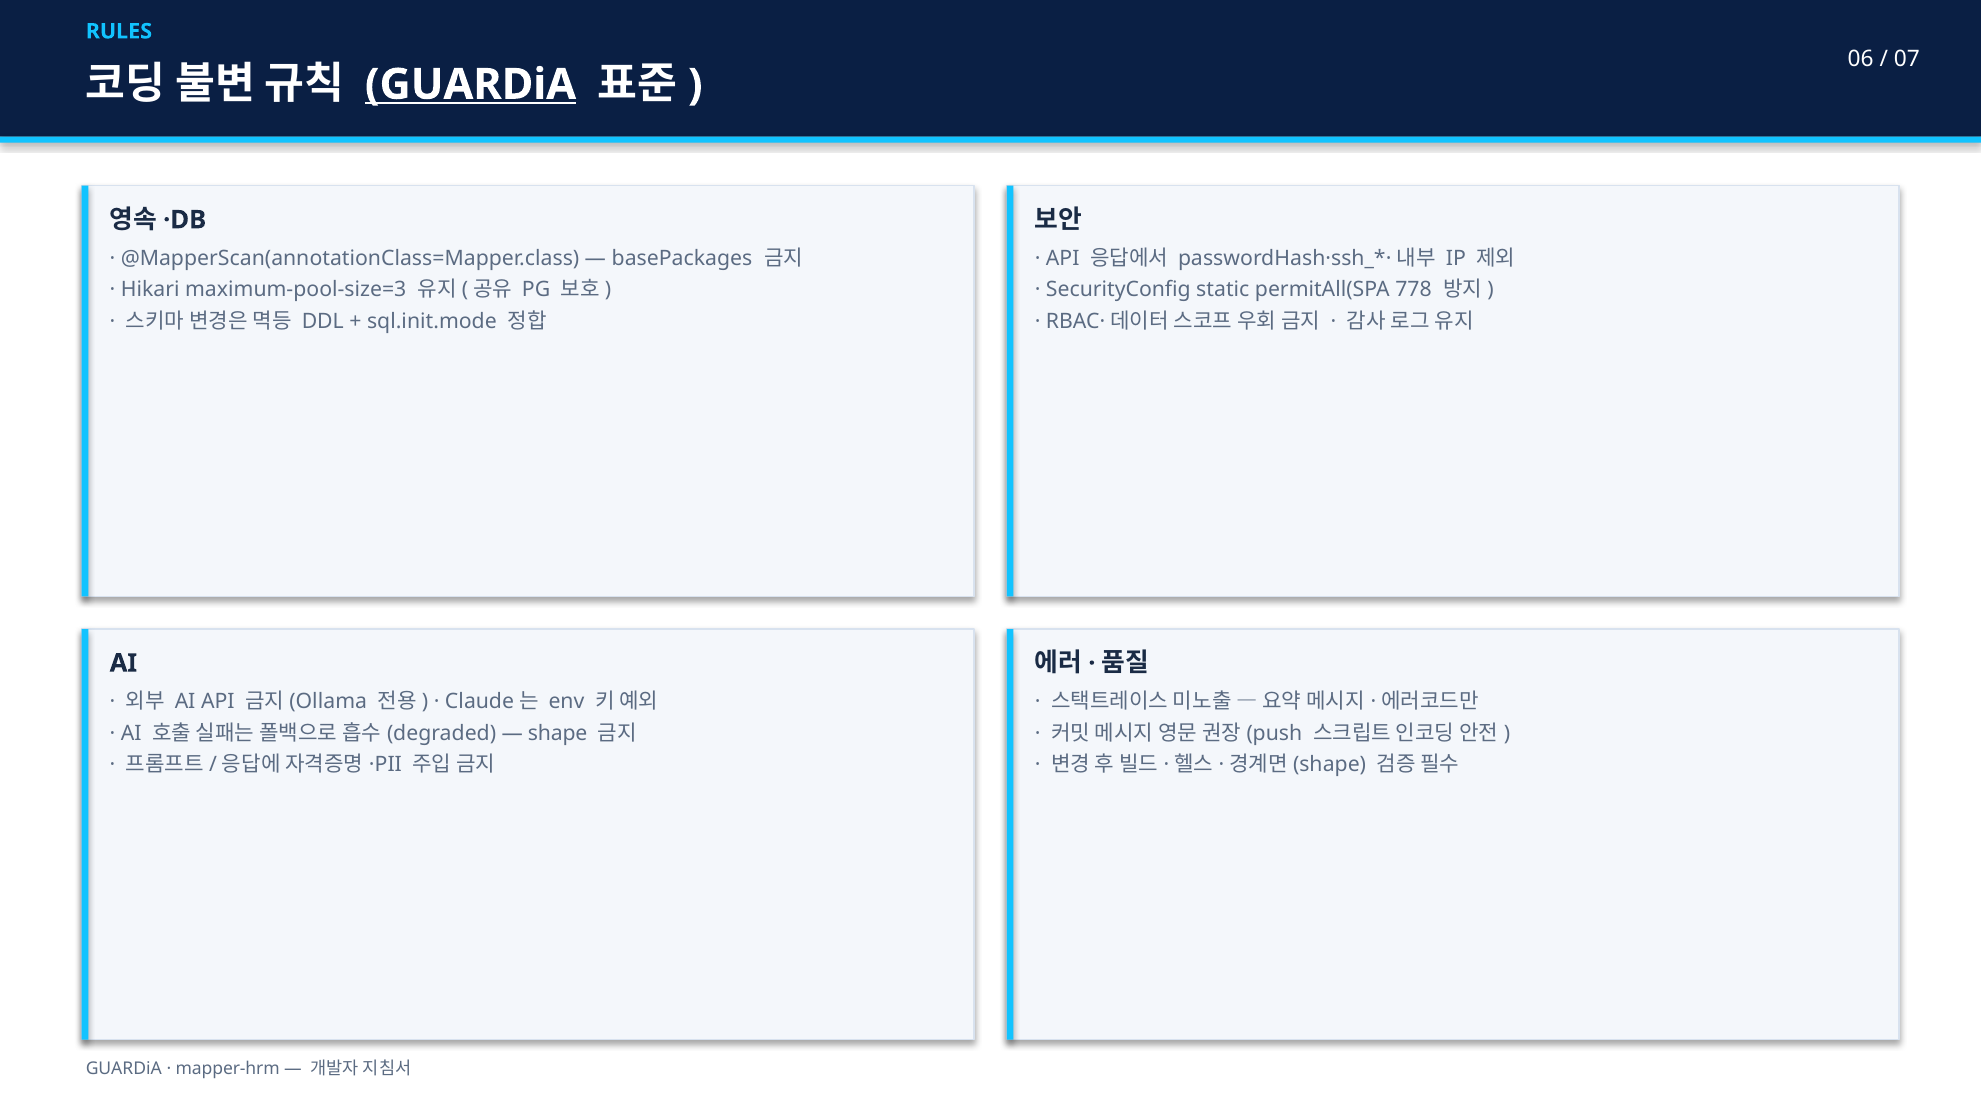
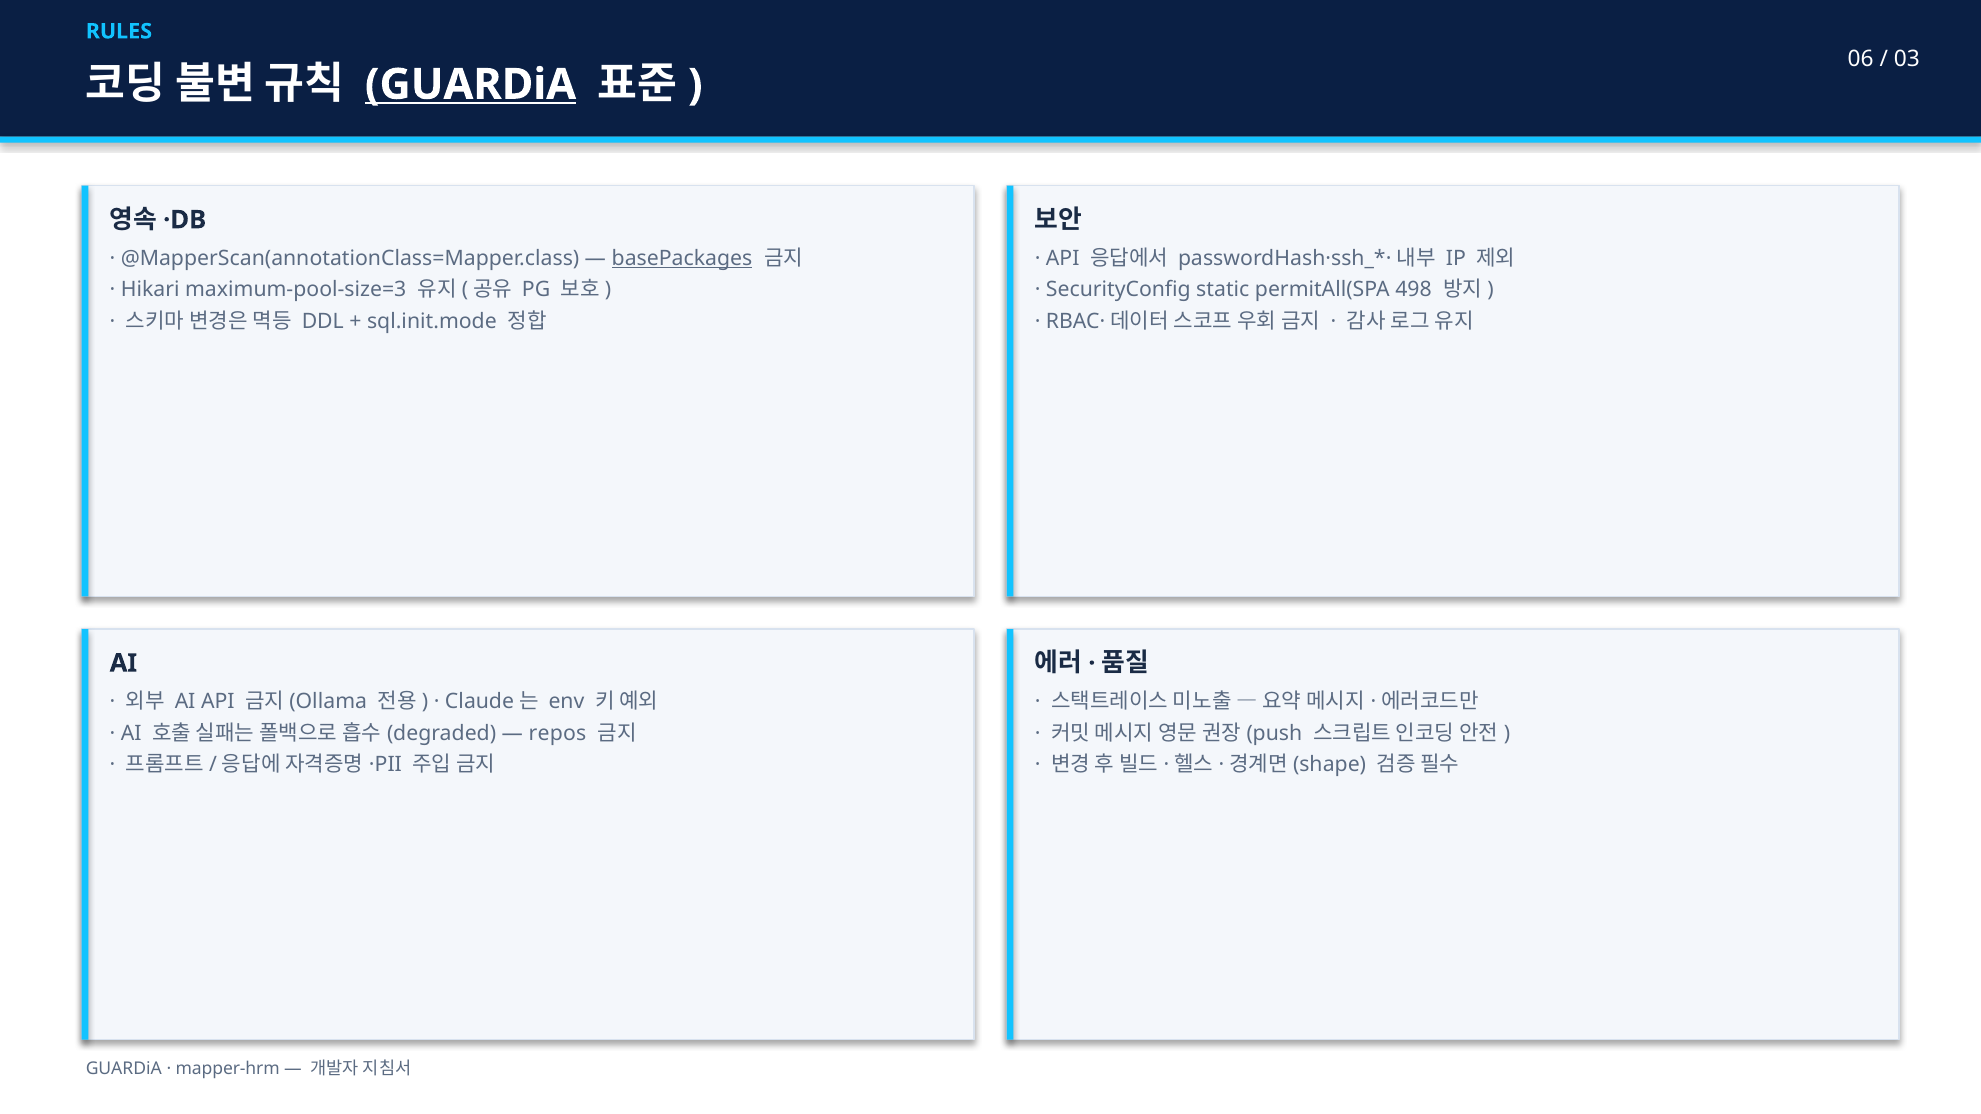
07: 07 -> 03 (1907, 59)
basePackages underline: none -> present (682, 258)
778: 778 -> 498 (1414, 290)
shape: shape -> repos (557, 733)
